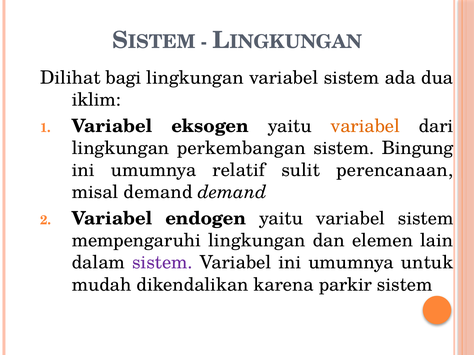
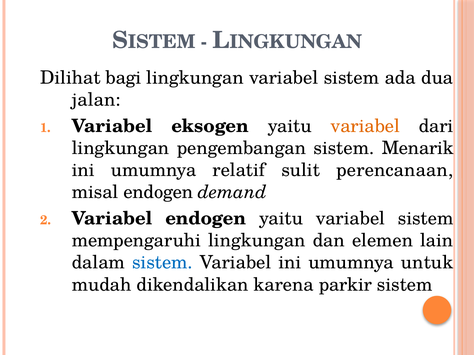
iklim: iklim -> jalan (96, 100)
perkembangan: perkembangan -> pengembangan (241, 148)
Bingung: Bingung -> Menarik (418, 148)
misal demand: demand -> endogen (158, 193)
sistem colour: purple -> blue (162, 263)
